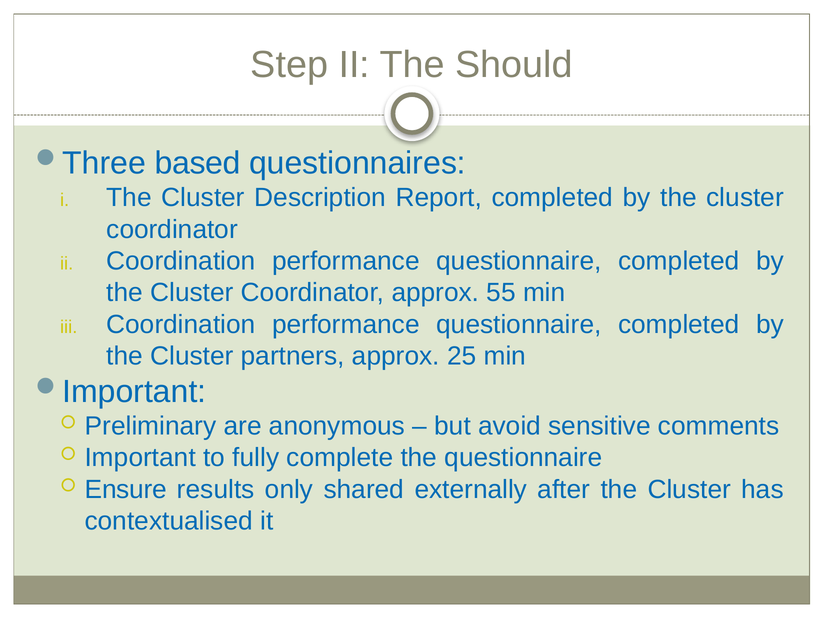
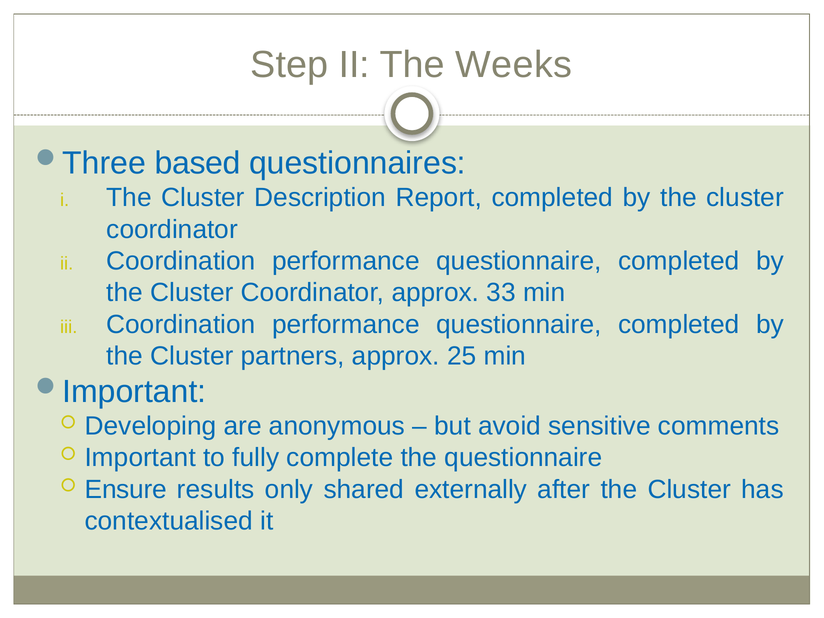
Should: Should -> Weeks (514, 65)
55: 55 -> 33 (501, 293)
Preliminary: Preliminary -> Developing (151, 426)
